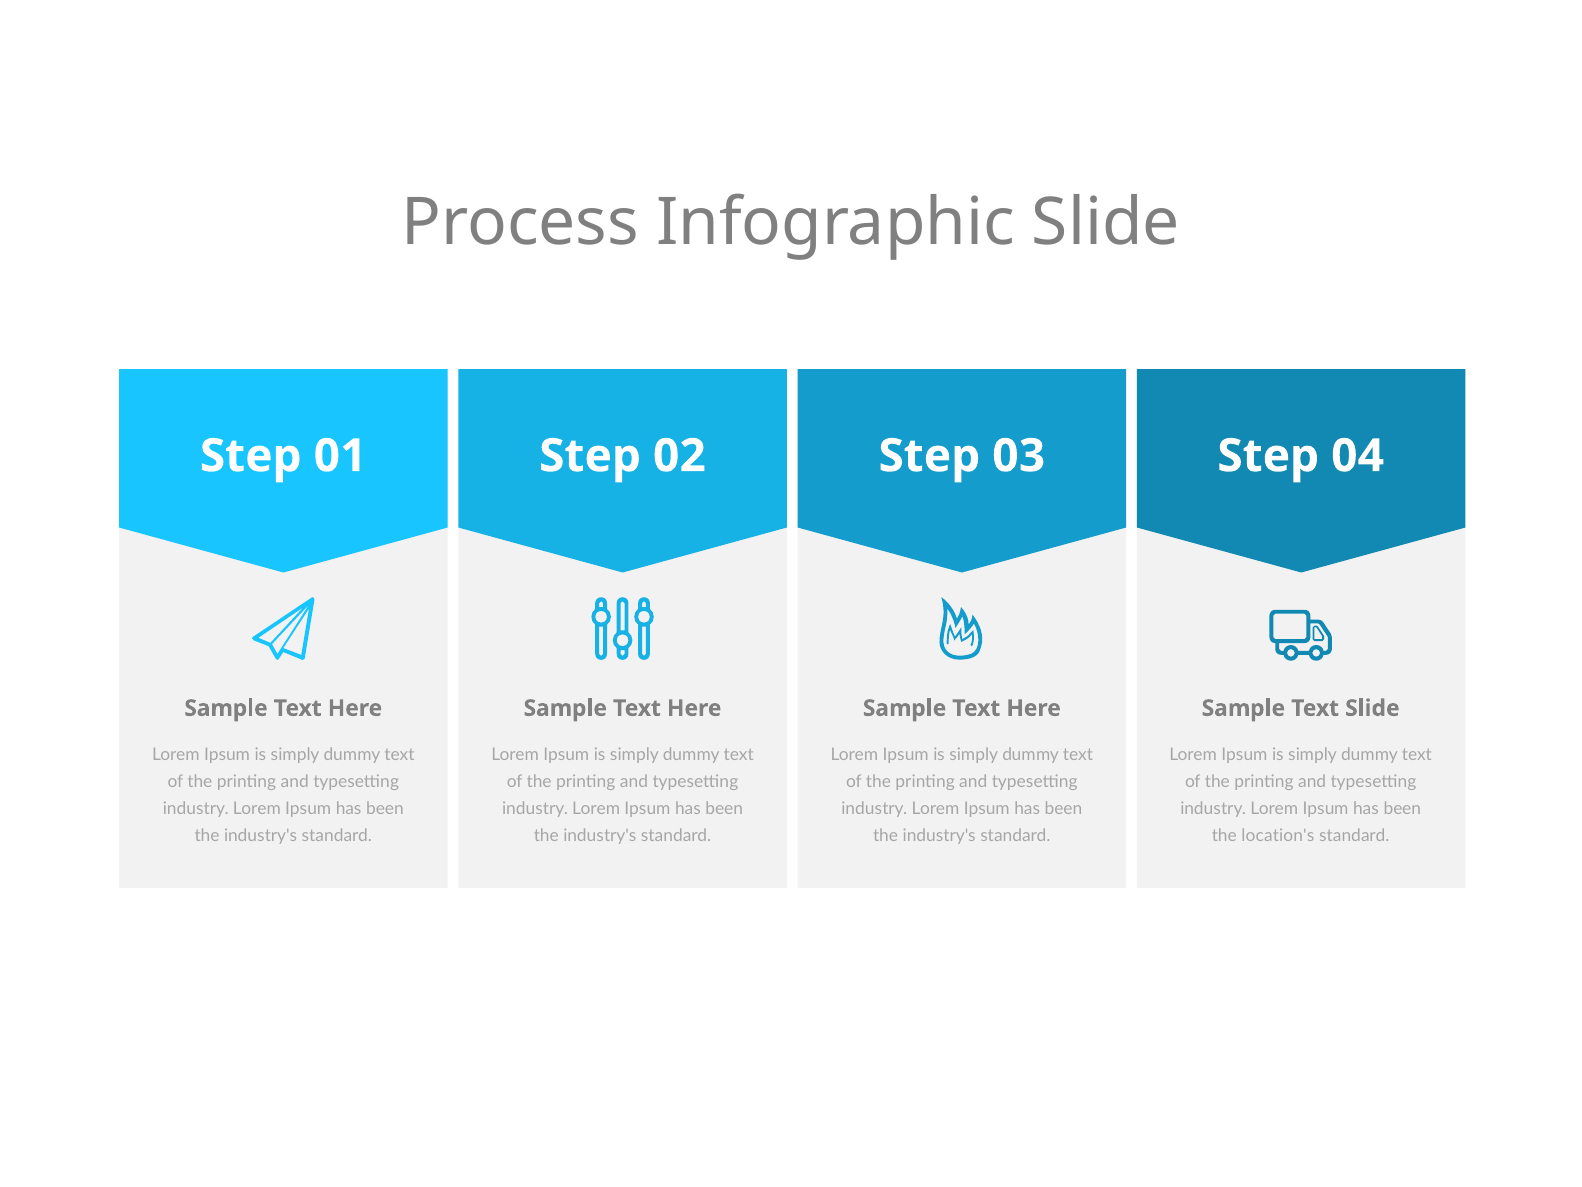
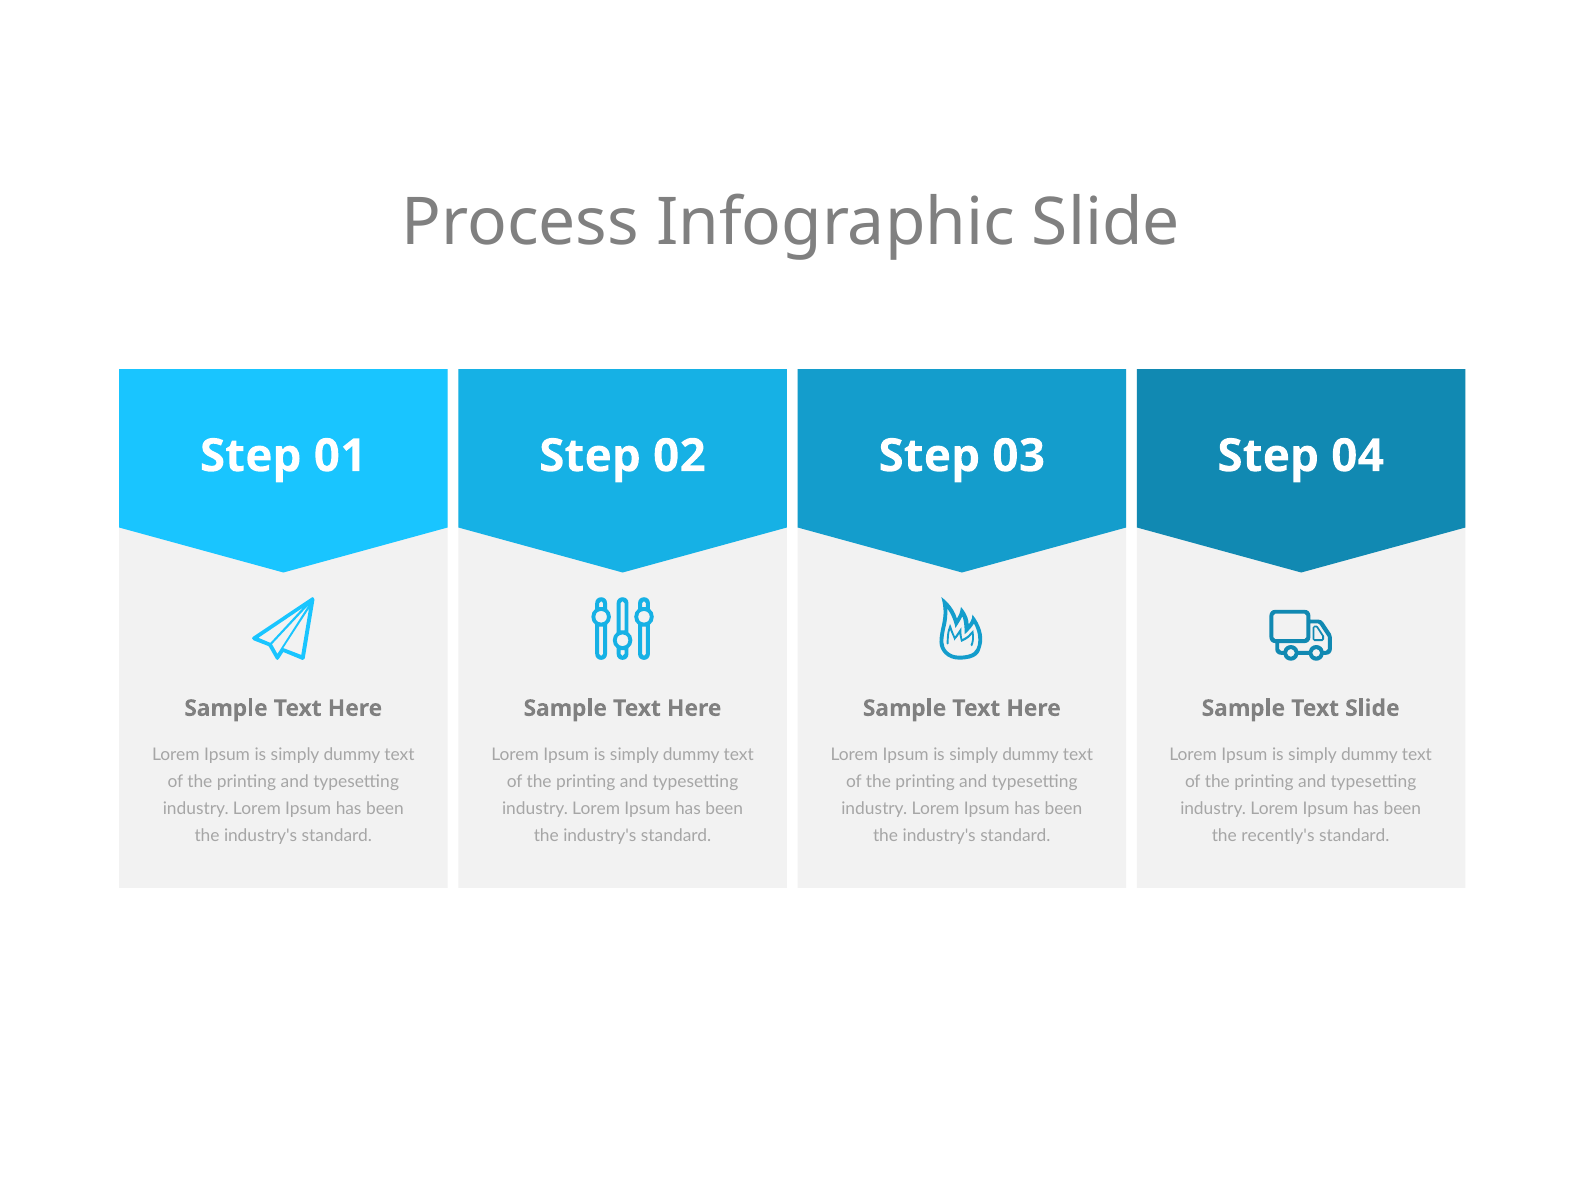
location's: location's -> recently's (1278, 836)
